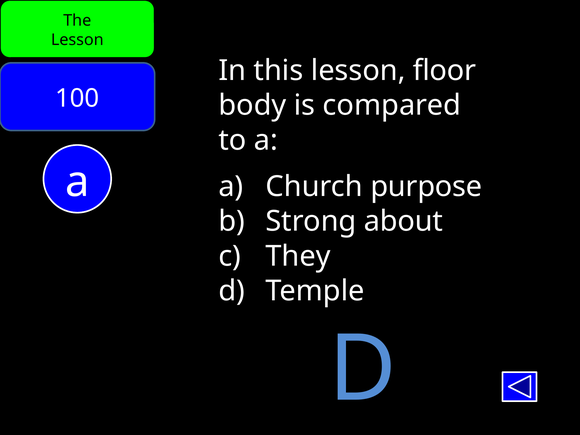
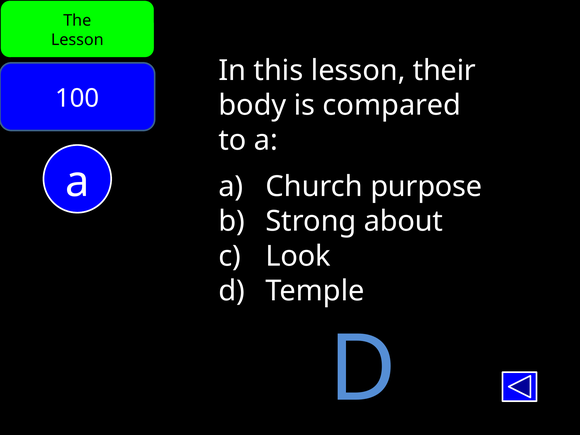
floor: floor -> their (444, 71)
They: They -> Look (298, 256)
